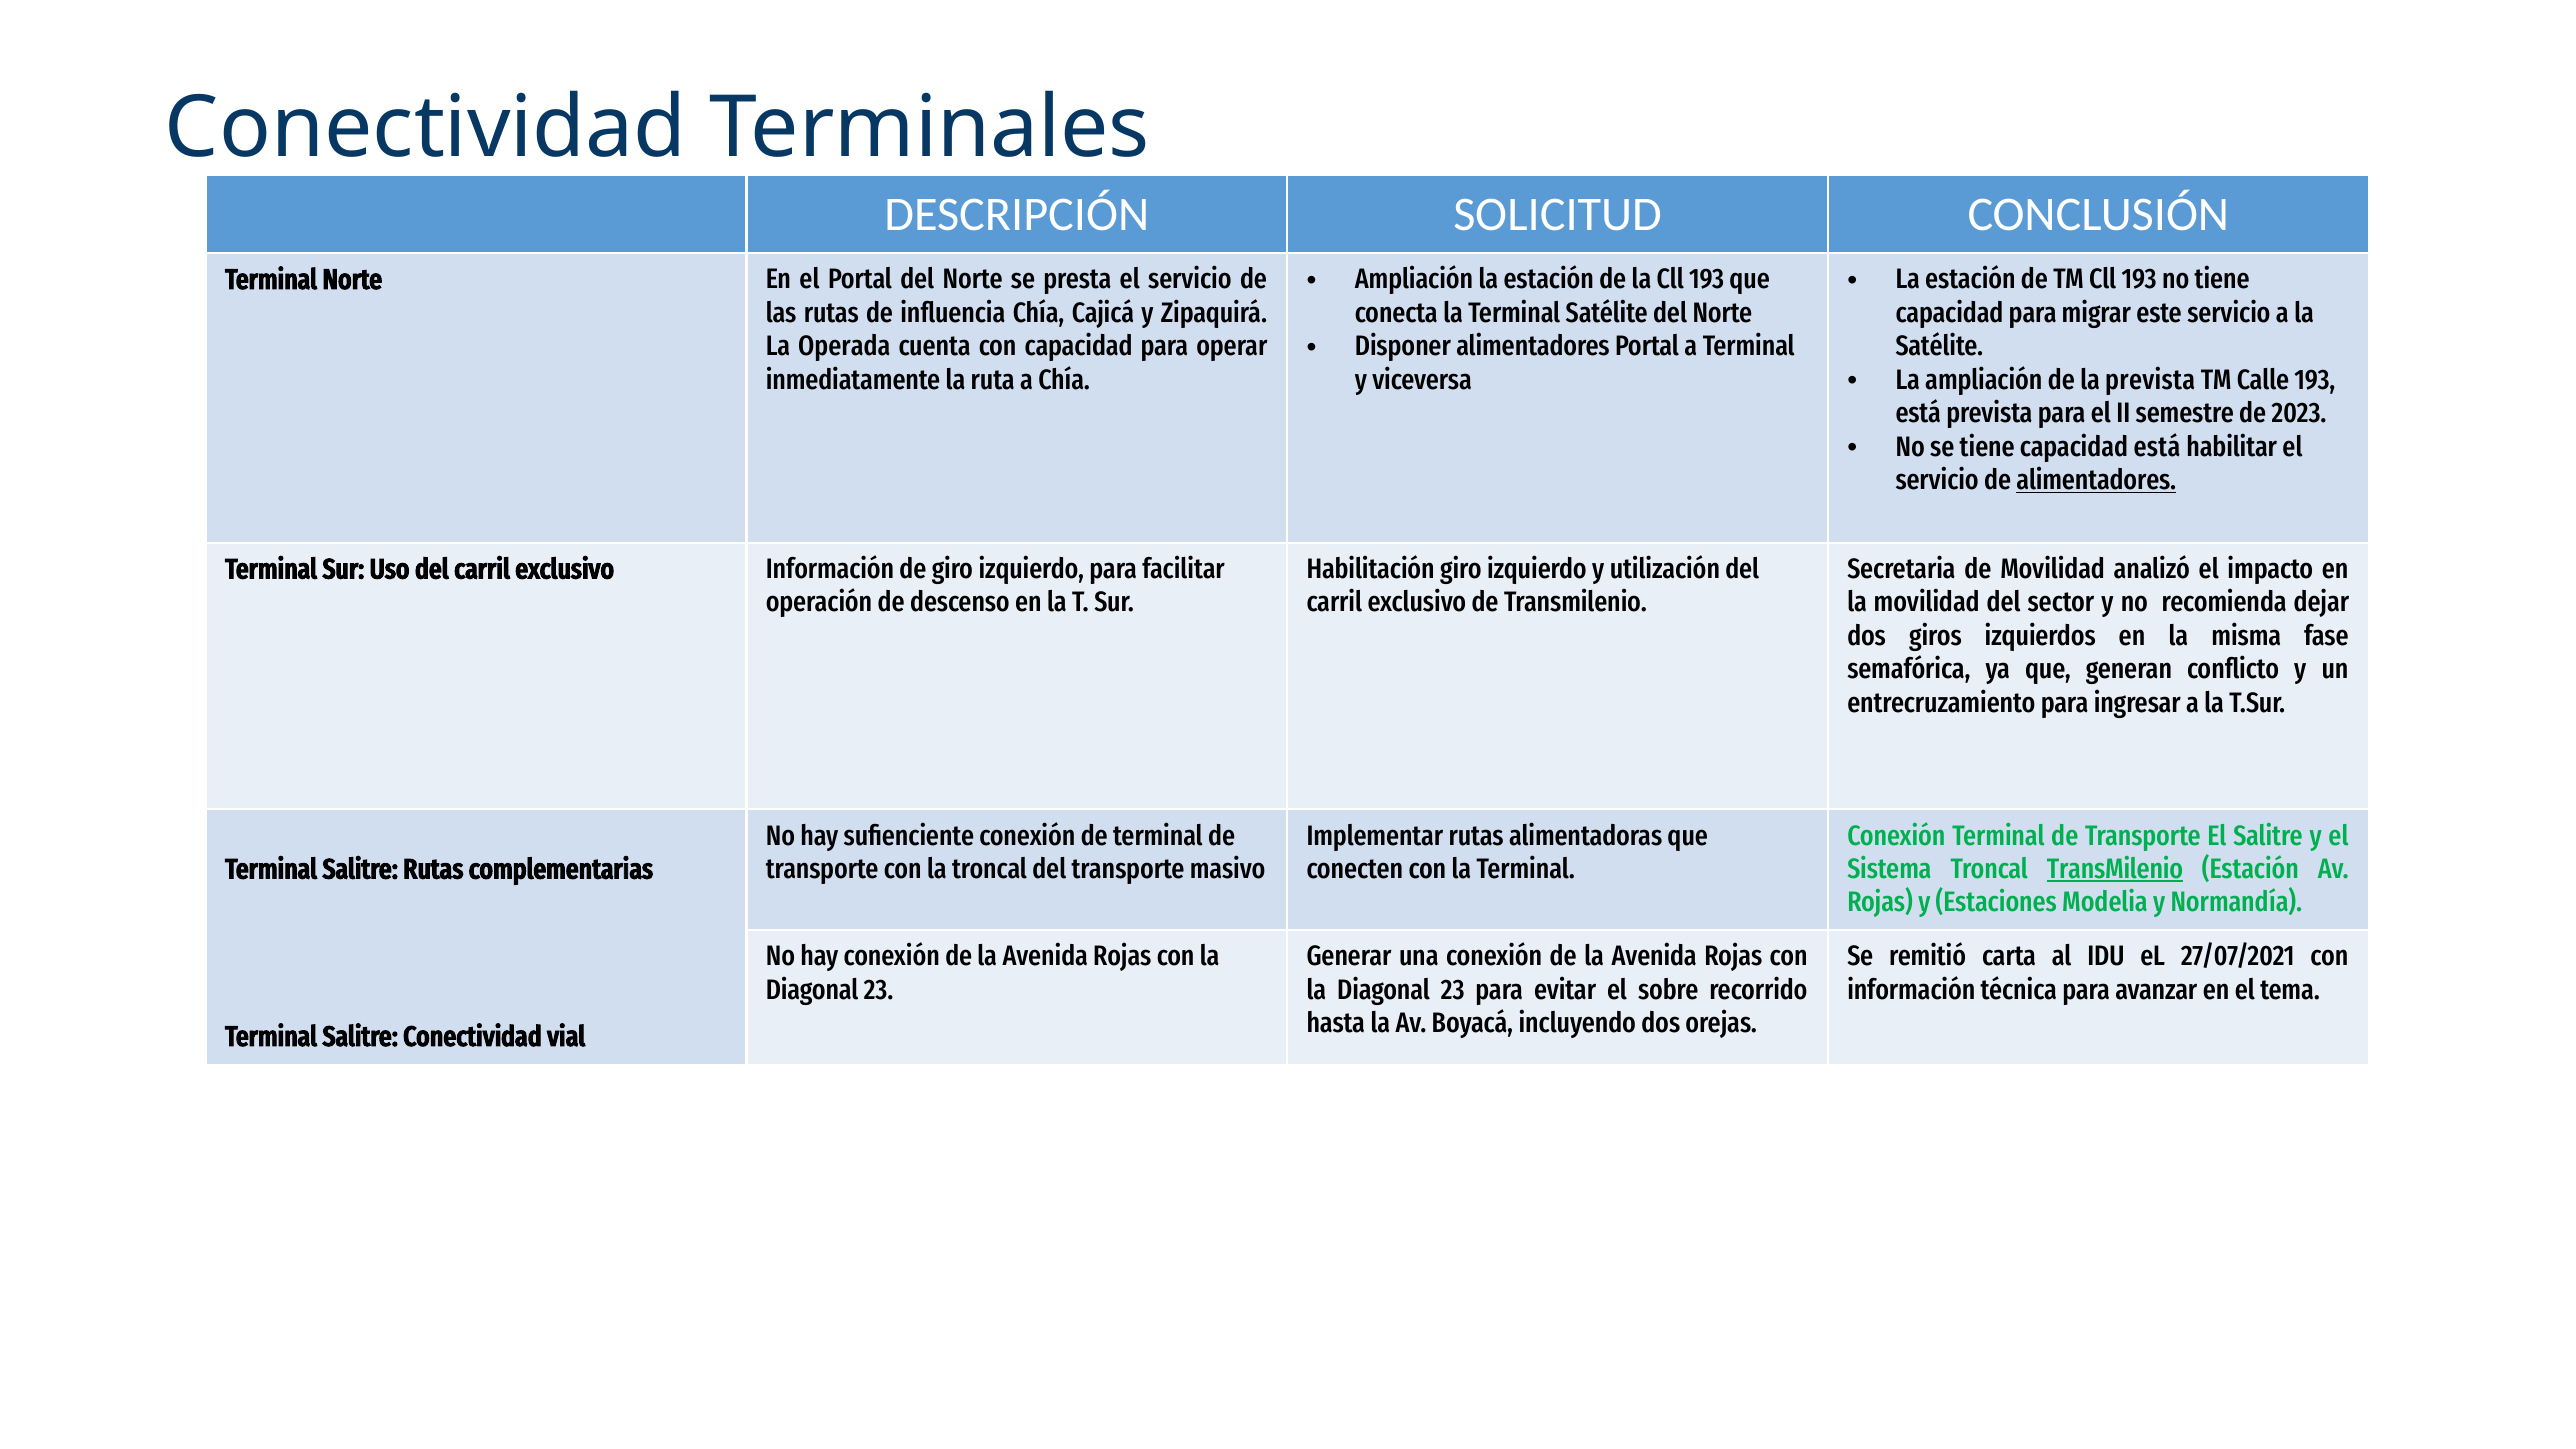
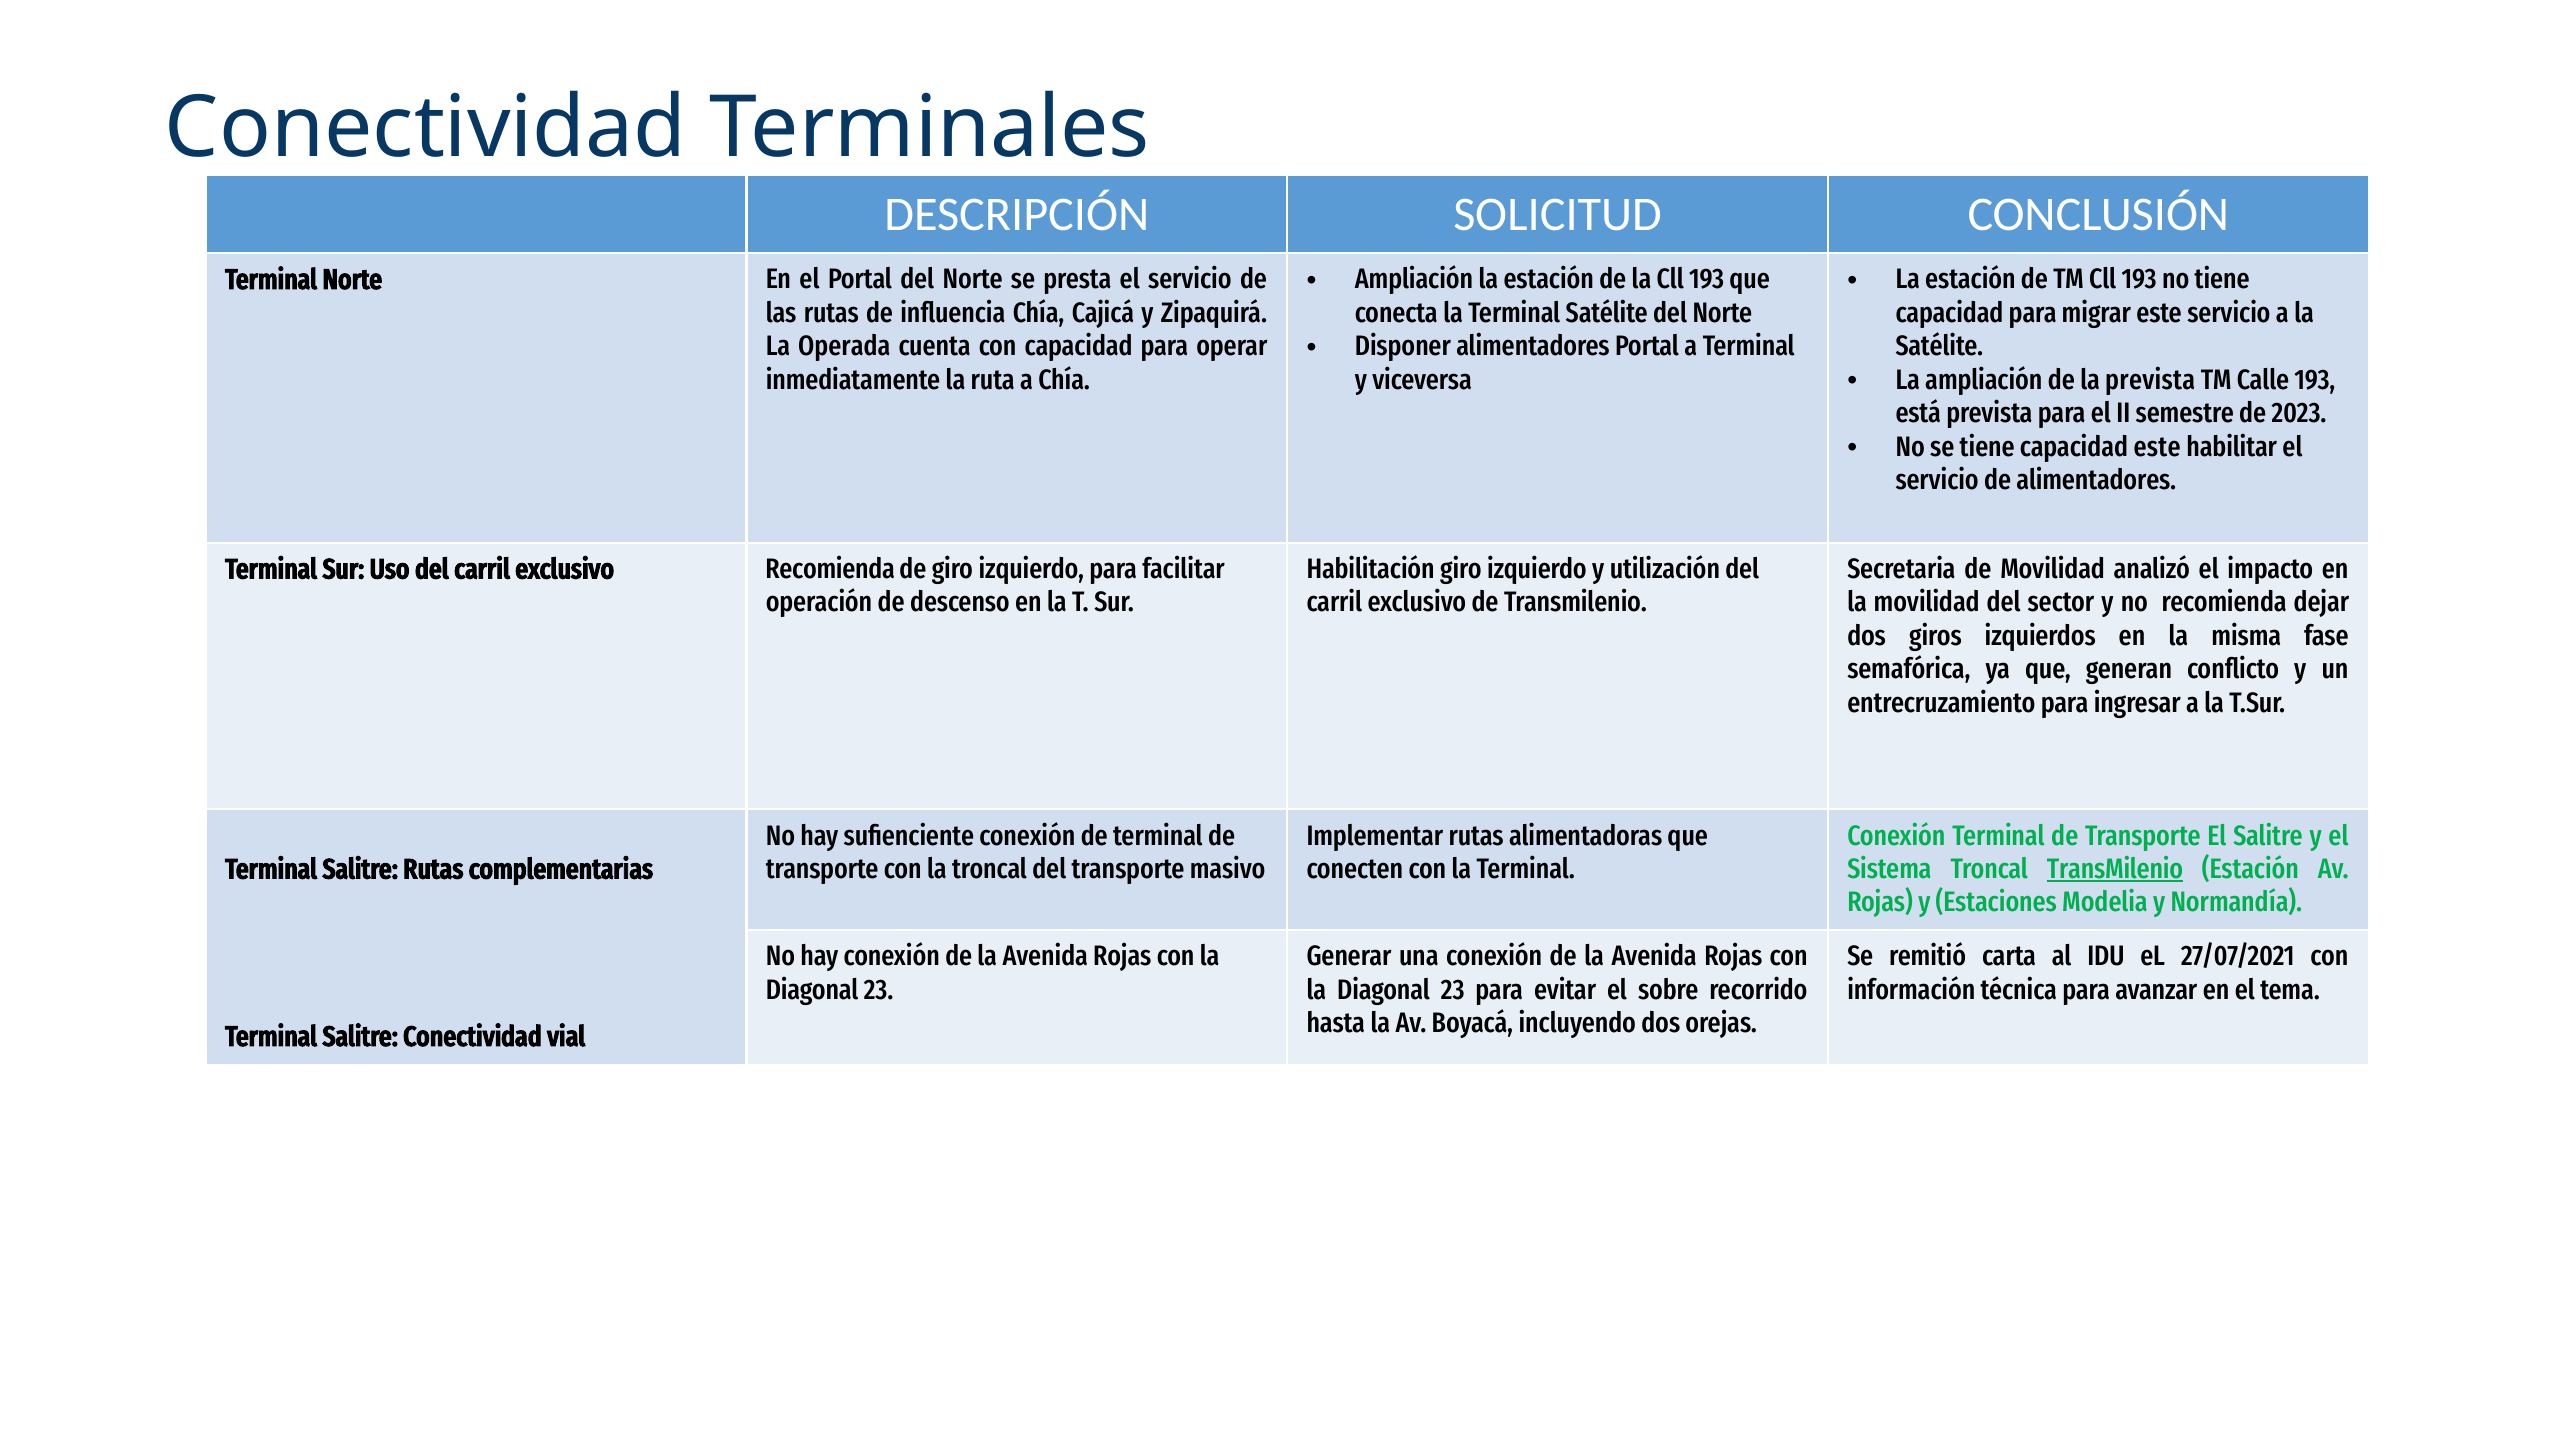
capacidad está: está -> este (2157, 447)
alimentadores underline: present -> none (2096, 480)
exclusivo Información: Información -> Recomienda (830, 569)
